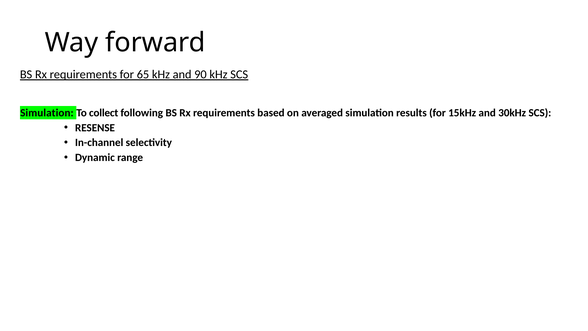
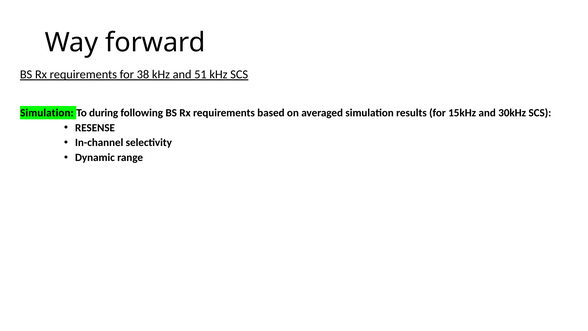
65: 65 -> 38 (143, 75)
90: 90 -> 51 (201, 75)
collect: collect -> during (104, 113)
